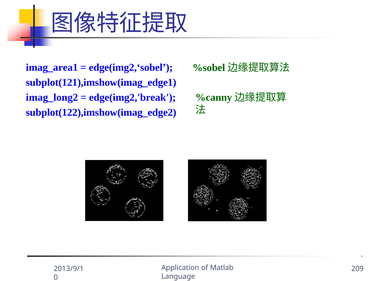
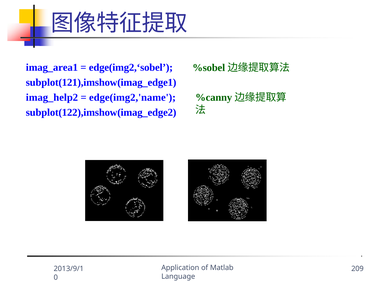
imag_long2: imag_long2 -> imag_help2 (52, 98)
edge(img2,'break: edge(img2,'break -> edge(img2,'name (132, 98)
